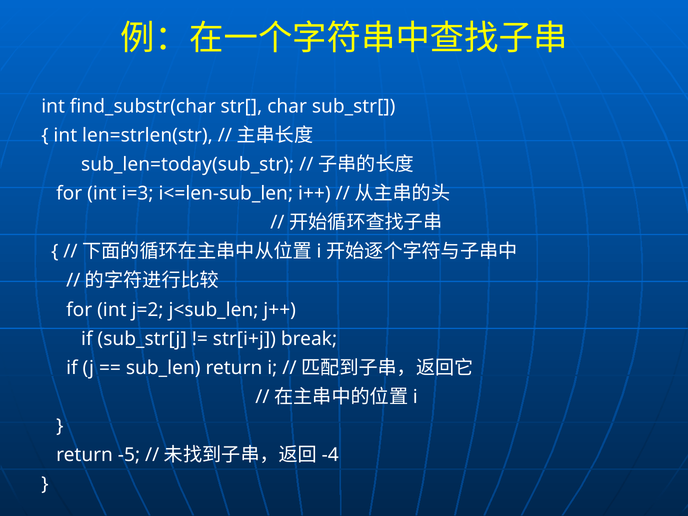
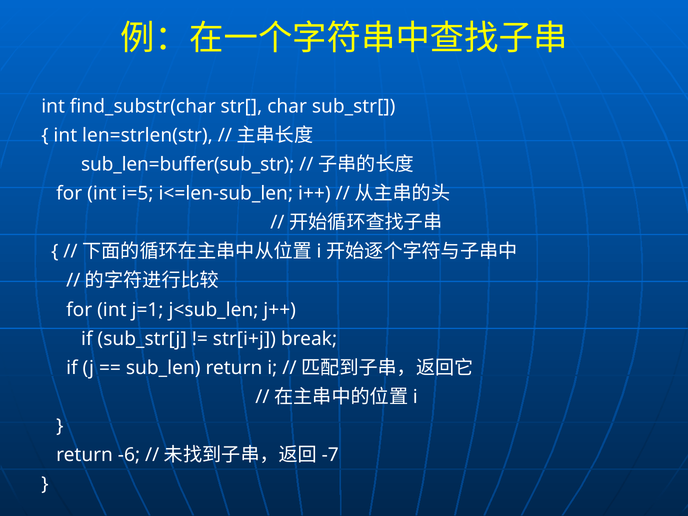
sub_len=today(sub_str: sub_len=today(sub_str -> sub_len=buffer(sub_str (188, 164)
i=3: i=3 -> i=5 (138, 193)
j=2: j=2 -> j=1 (148, 310)
-5: -5 -> -6 (129, 455)
-4: -4 -> -7 (330, 455)
